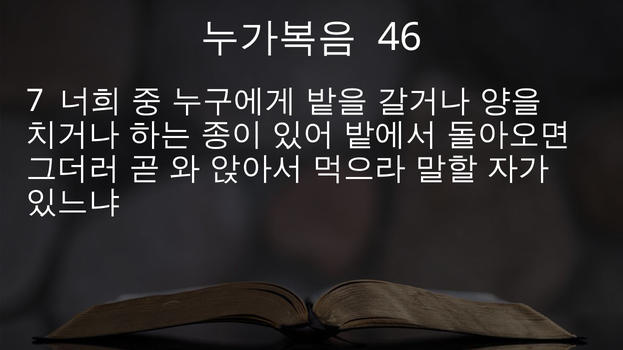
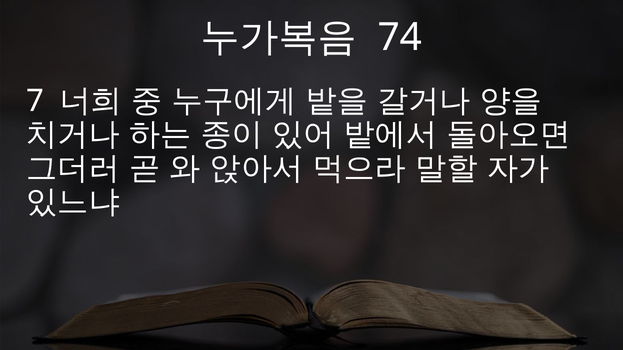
46: 46 -> 74 (400, 38)
